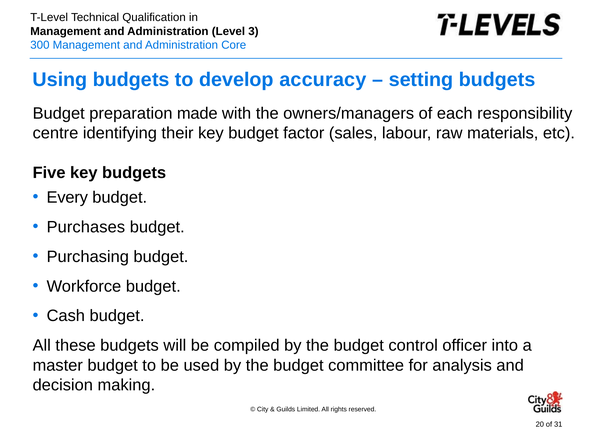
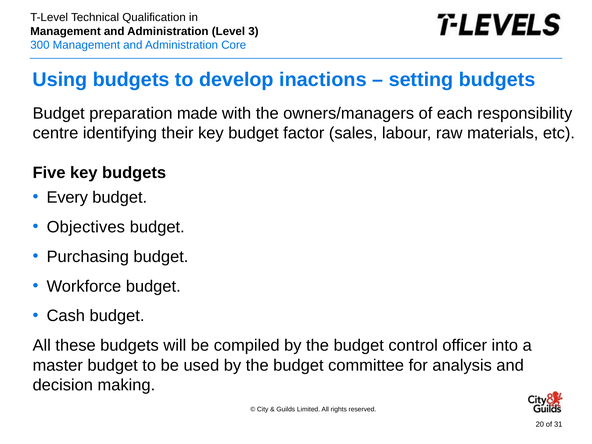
accuracy: accuracy -> inactions (323, 80)
Purchases: Purchases -> Objectives (86, 227)
